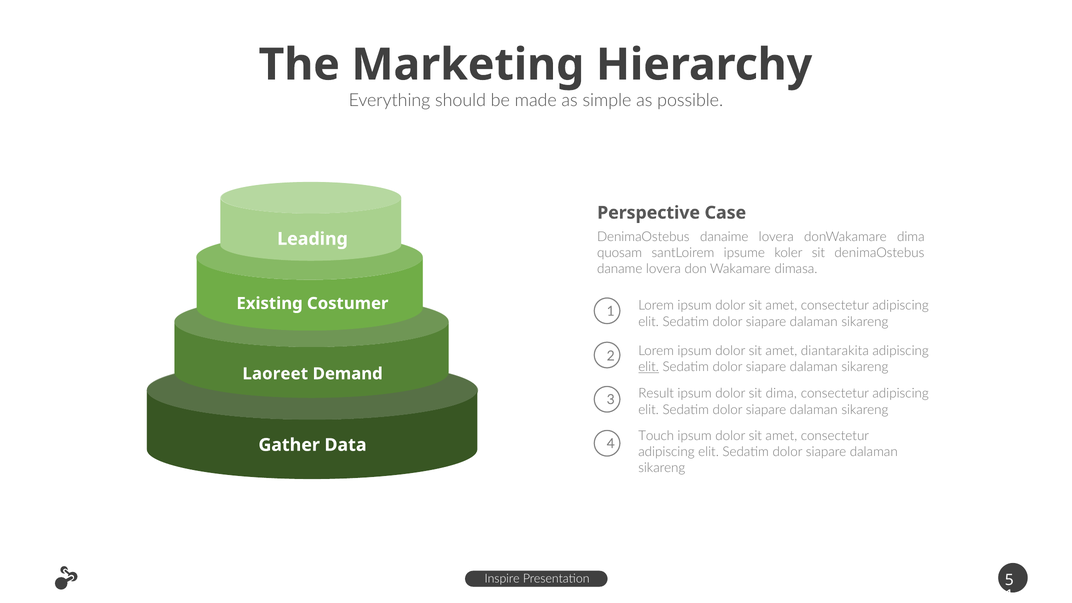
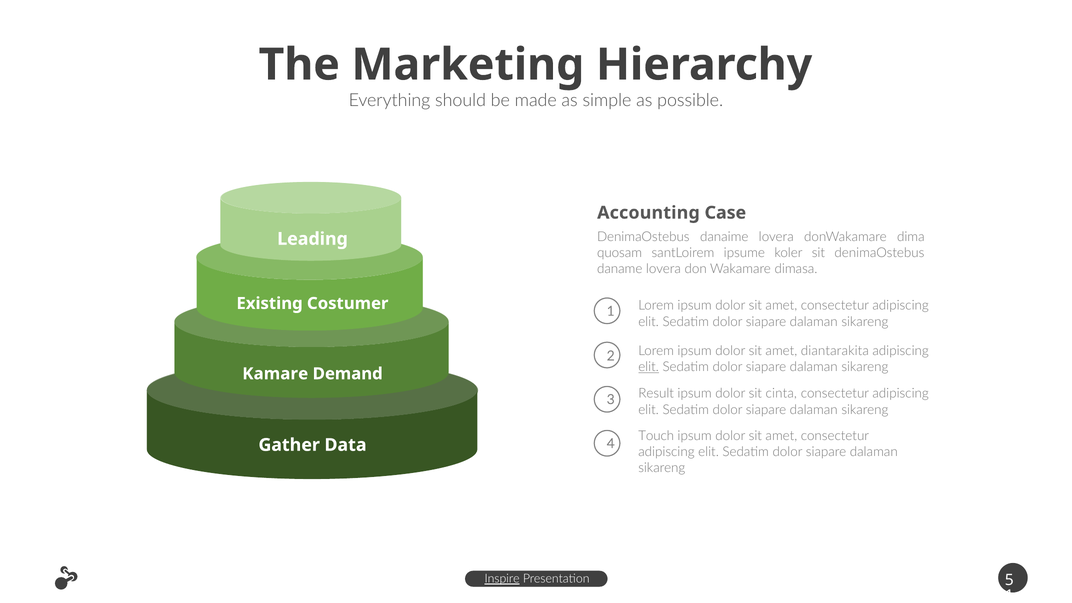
Perspective: Perspective -> Accounting (648, 213)
Laoreet: Laoreet -> Kamare (275, 374)
sit dima: dima -> cinta (781, 394)
Inspire underline: none -> present (502, 579)
